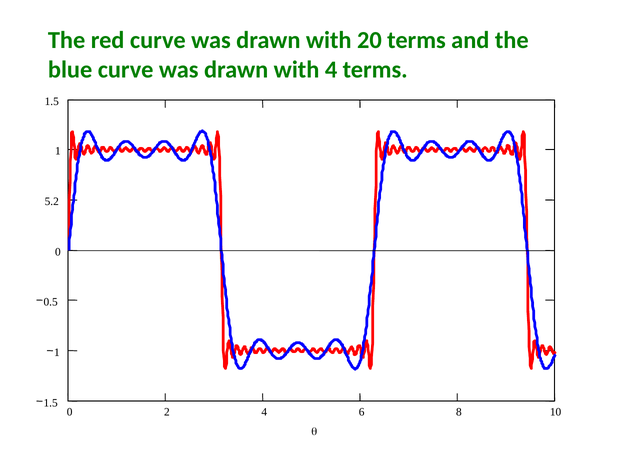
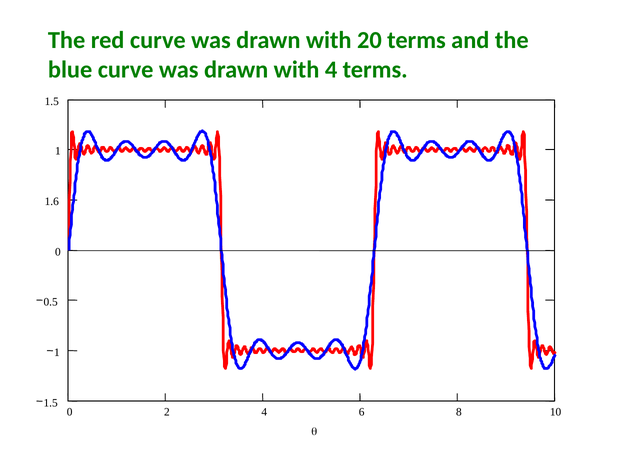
5.2: 5.2 -> 1.6 (52, 202)
